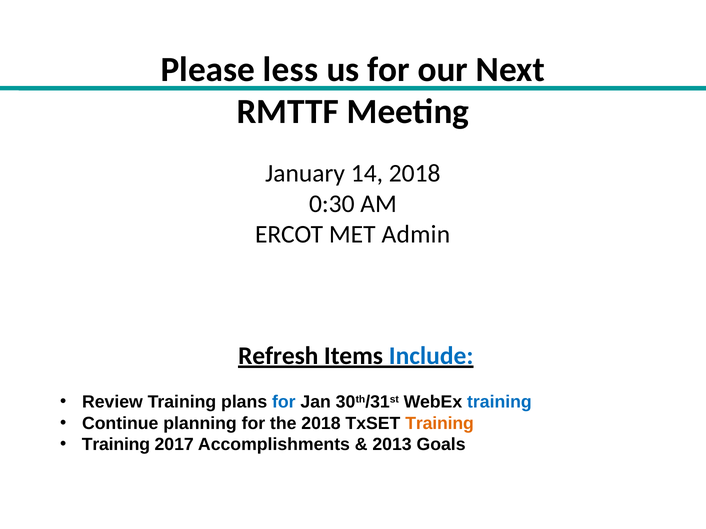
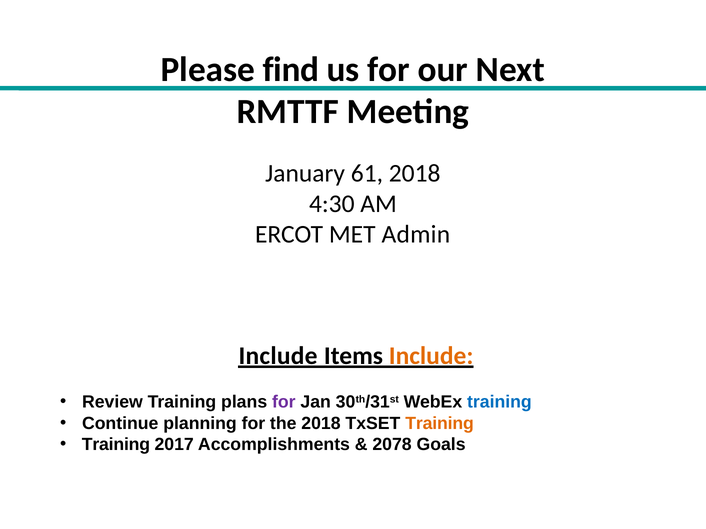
less: less -> find (291, 70)
14: 14 -> 61 (367, 174)
0:30: 0:30 -> 4:30 (332, 204)
Refresh: Refresh -> Include (278, 356)
Include colour: blue -> orange (431, 356)
for colour: blue -> purple (284, 402)
2013: 2013 -> 2078 (392, 445)
